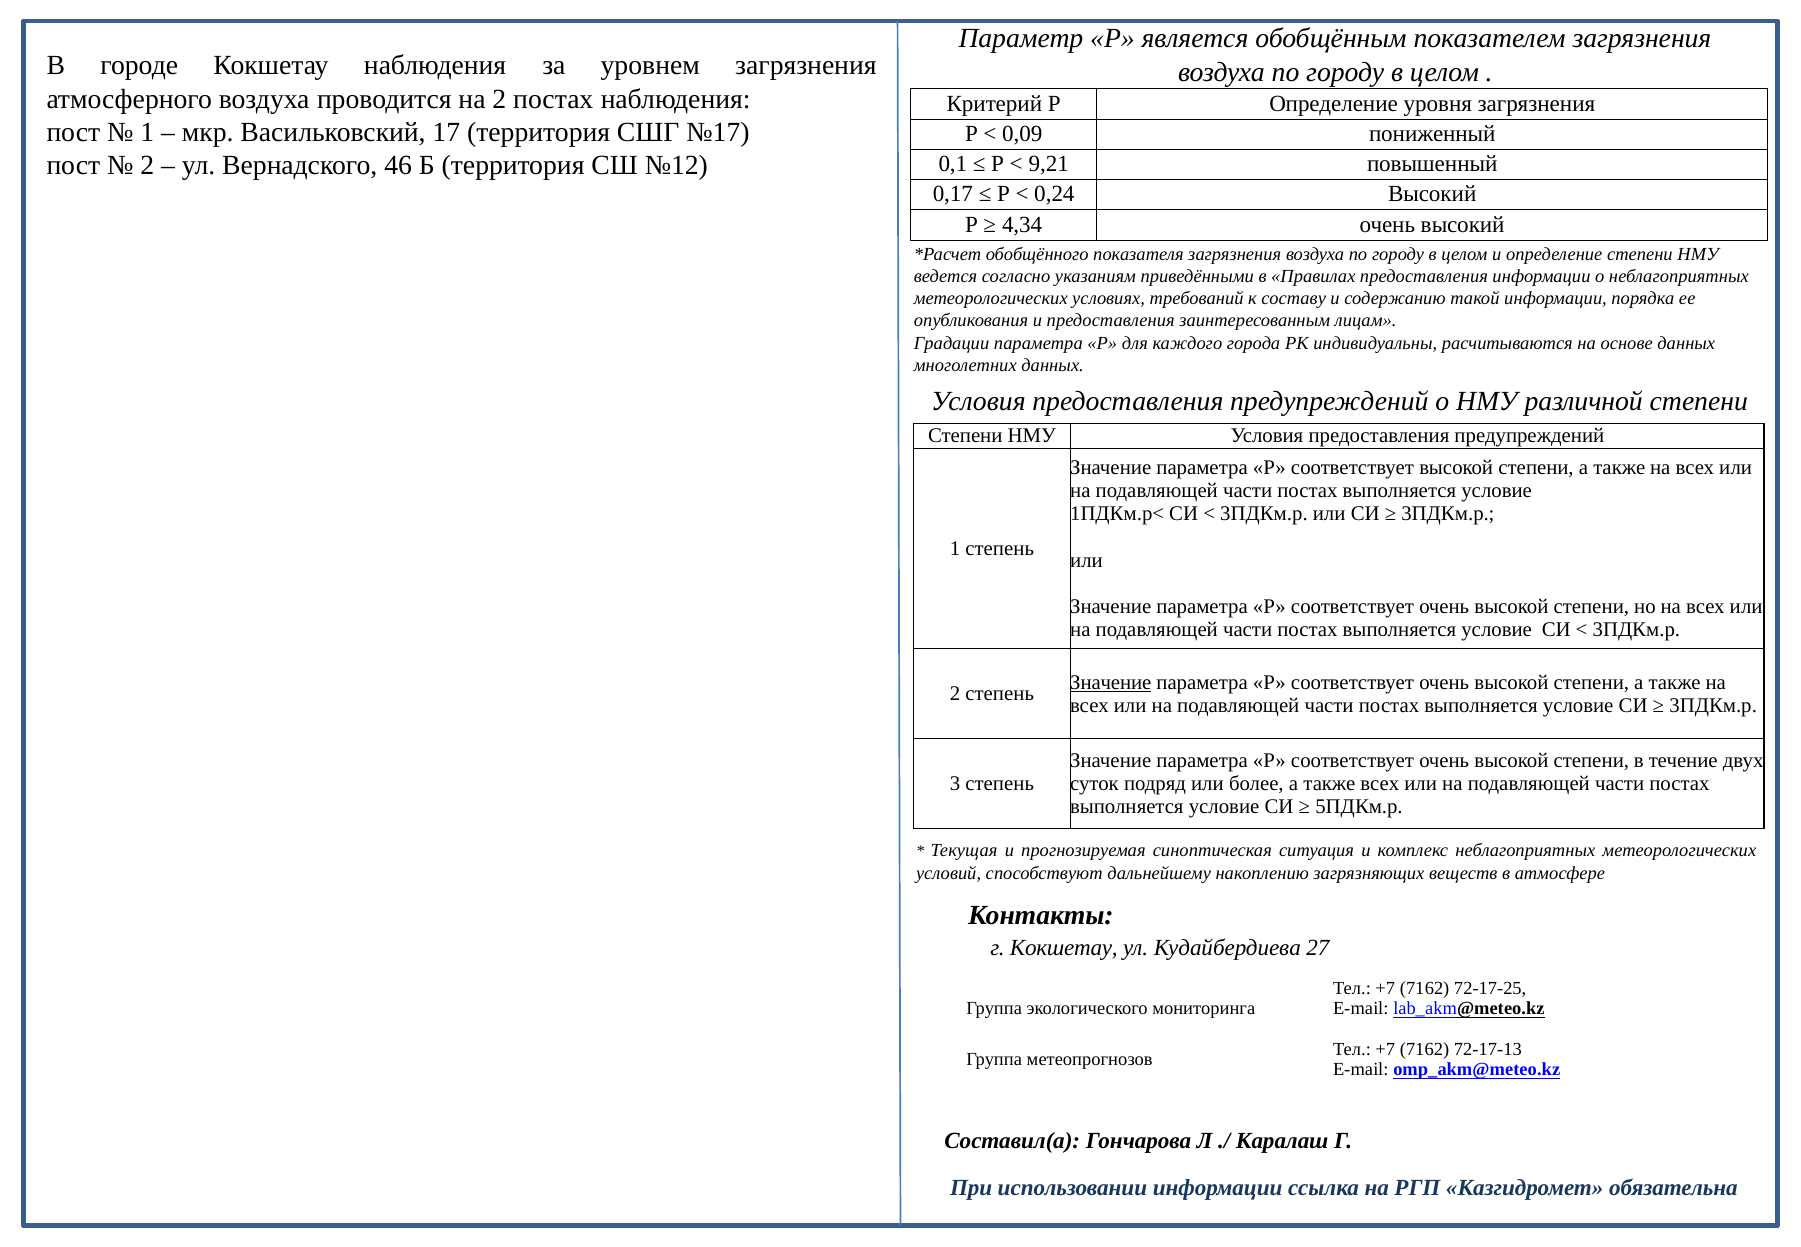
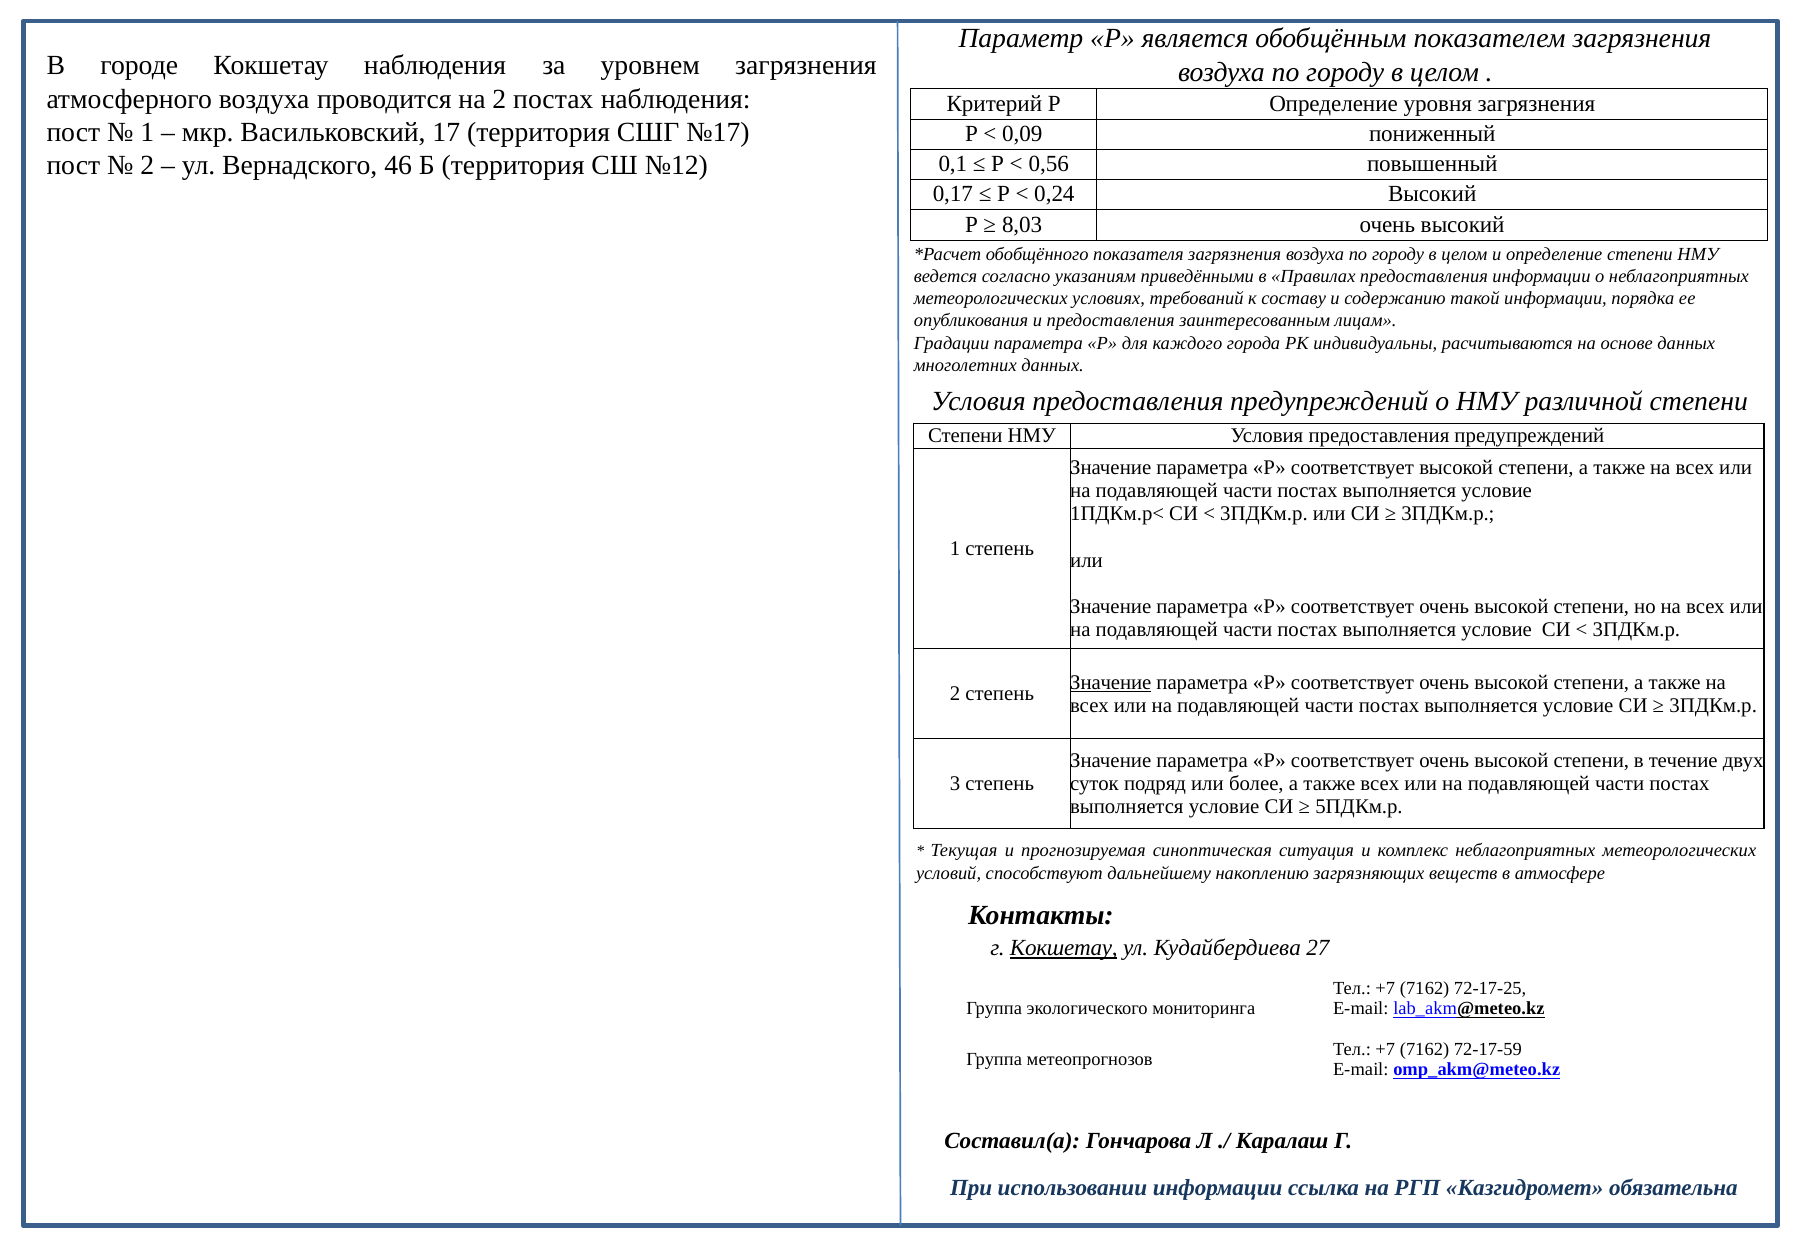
9,21: 9,21 -> 0,56 (1049, 164)
4,34: 4,34 -> 8,03 (1022, 224)
Кокшетау underline: none -> present (1064, 948)
72-17-13: 72-17-13 -> 72-17-59 (1488, 1049)
